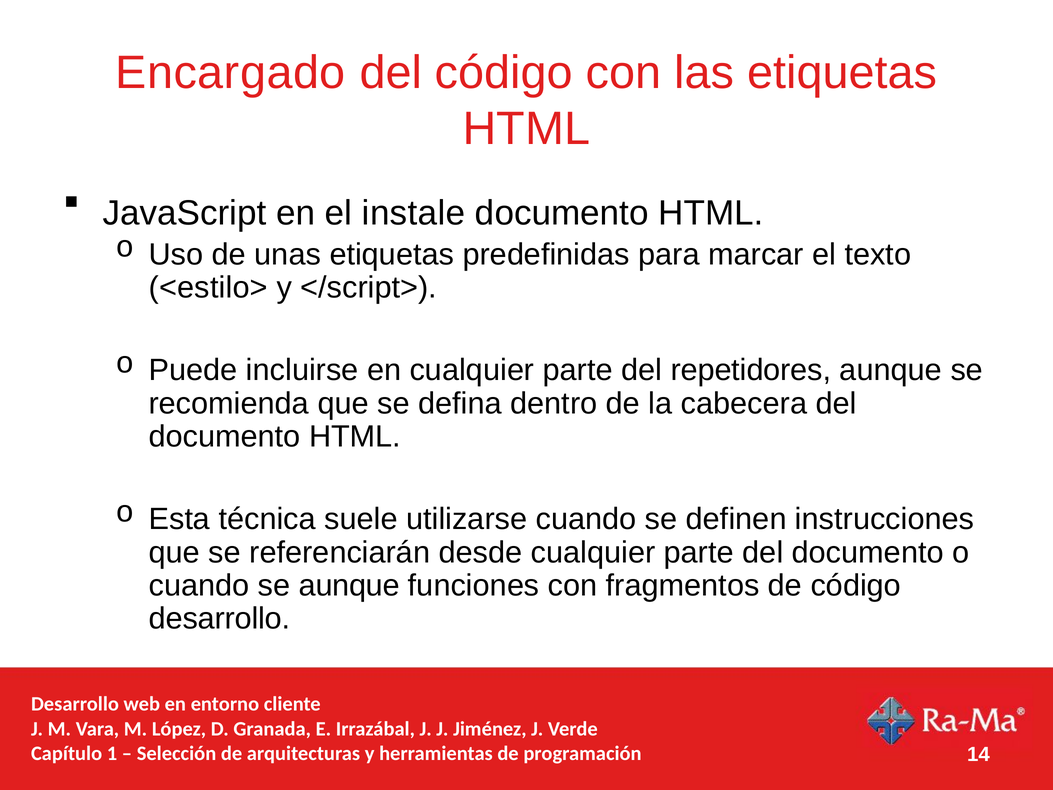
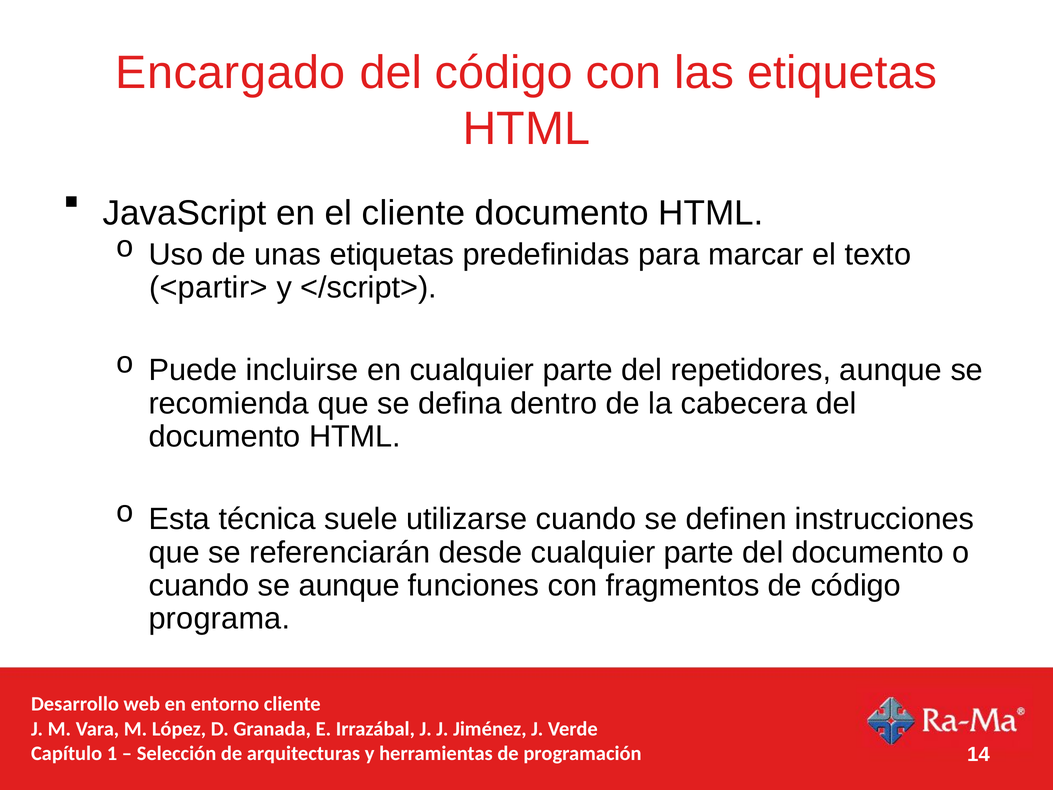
el instale: instale -> cliente (414, 213)
<estilo>: <estilo> -> <partir> (208, 287)
desarrollo: desarrollo -> programa (219, 619)
